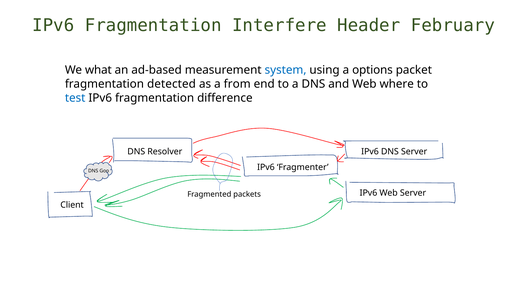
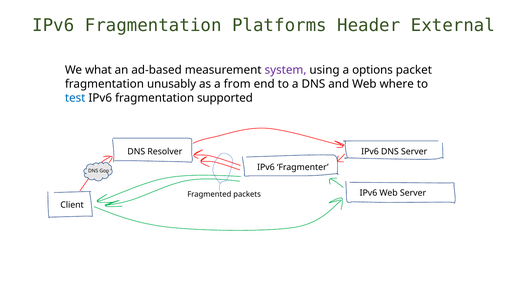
Interfere: Interfere -> Platforms (279, 25)
February: February -> External (453, 25)
system colour: blue -> purple (286, 70)
detected: detected -> unusably (172, 84)
difference: difference -> supported (225, 98)
